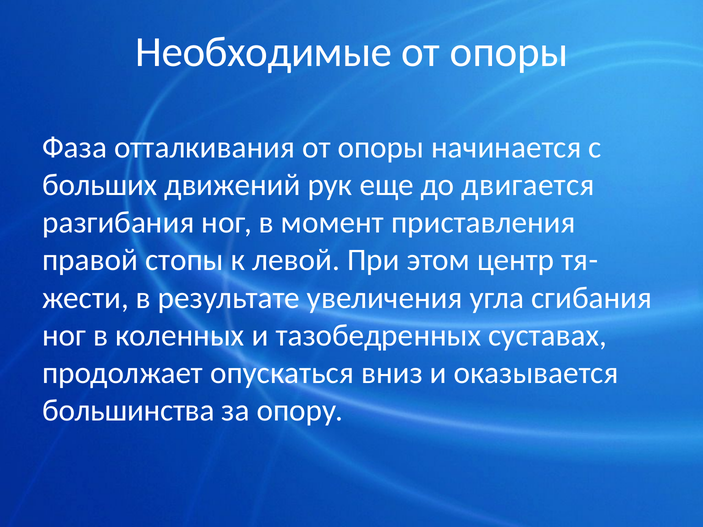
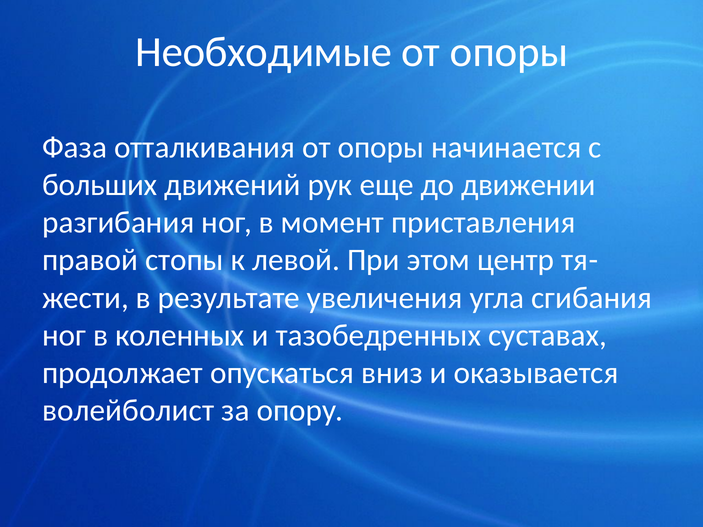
двигается: двигается -> движении (528, 185)
большинства: большинства -> волейболист (128, 411)
